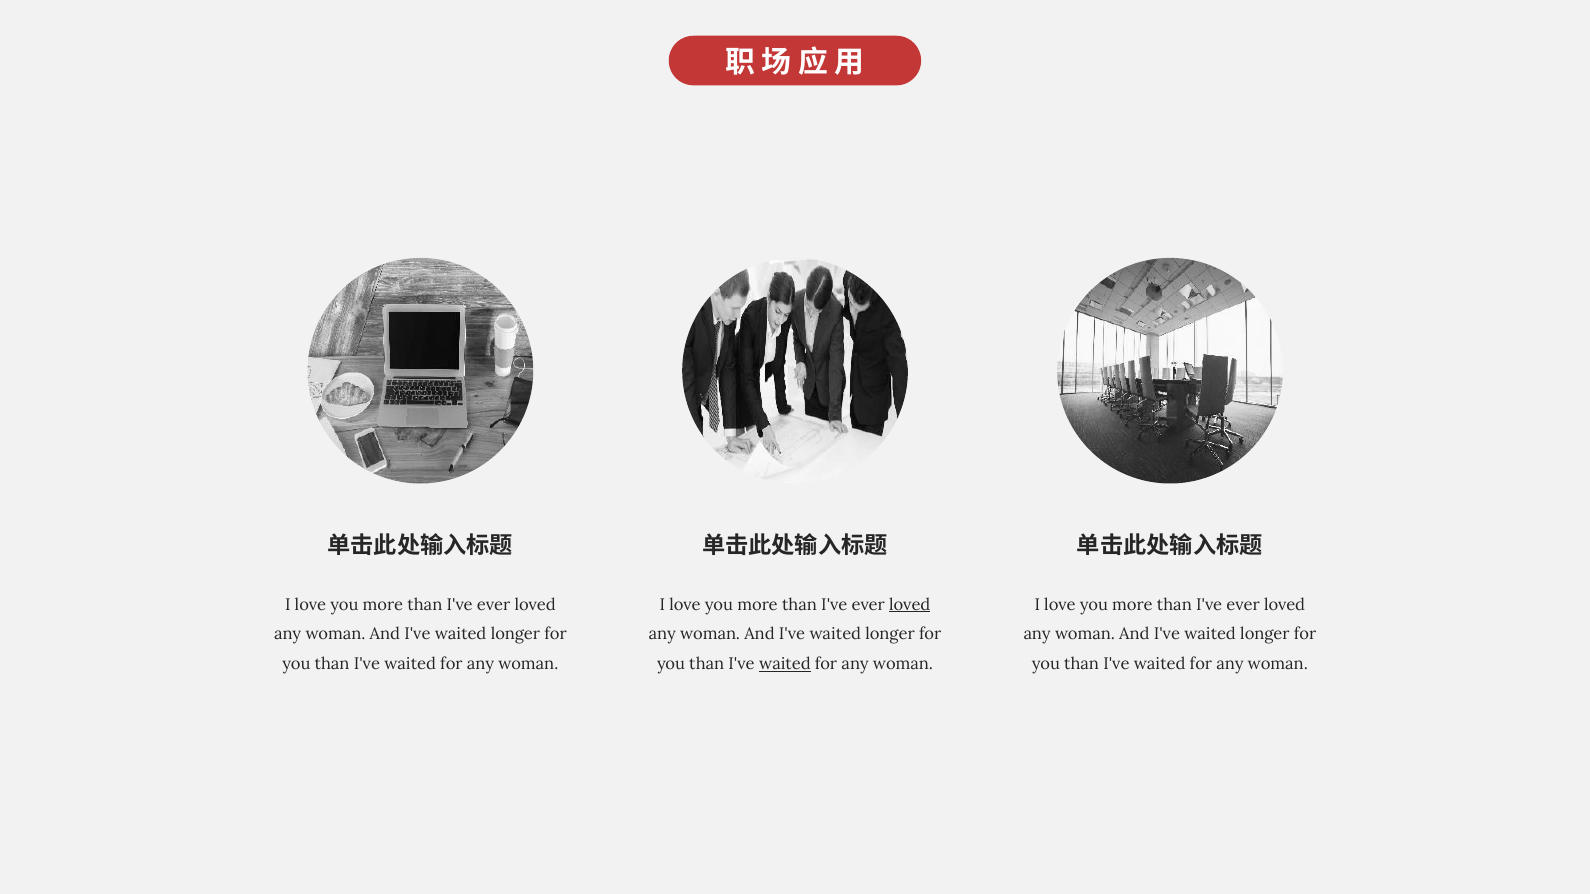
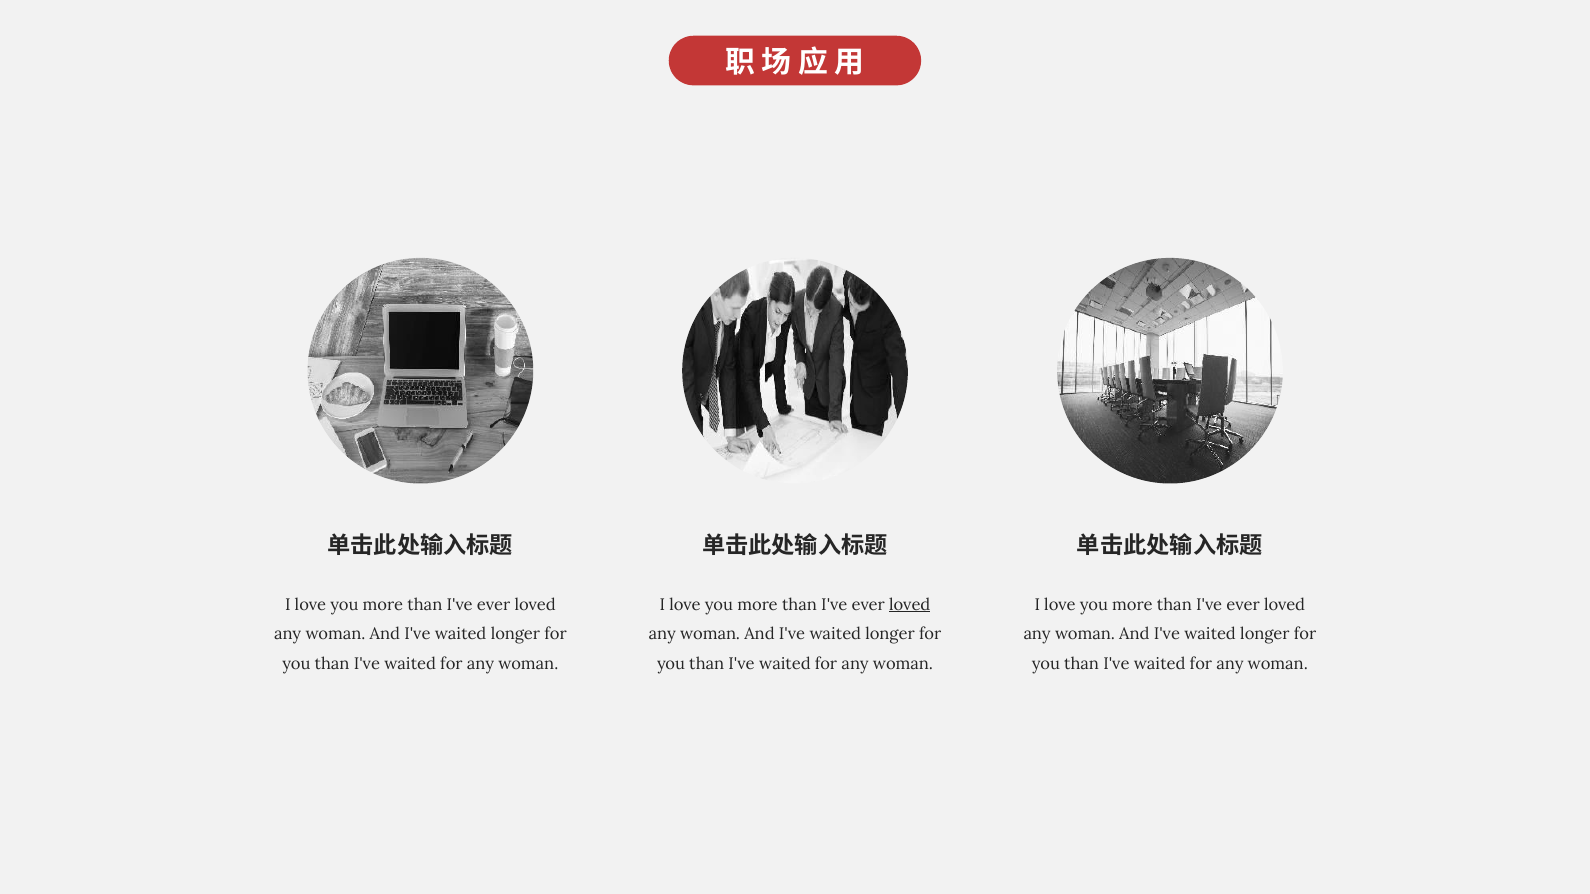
waited underline: present -> none (785, 665)
